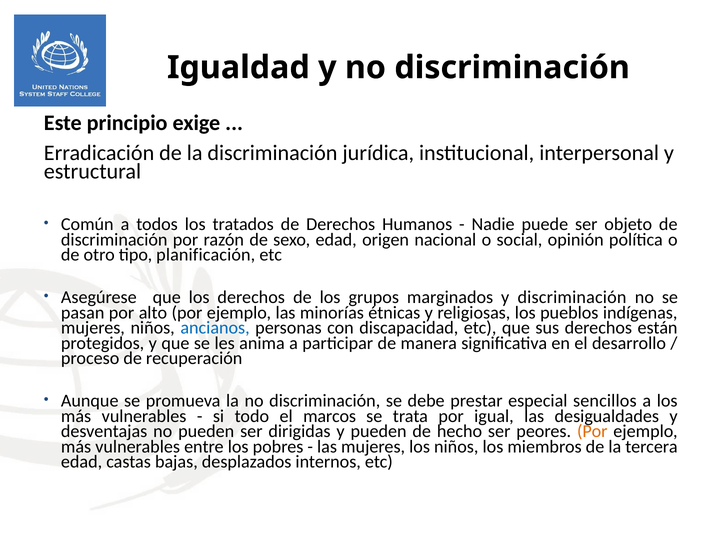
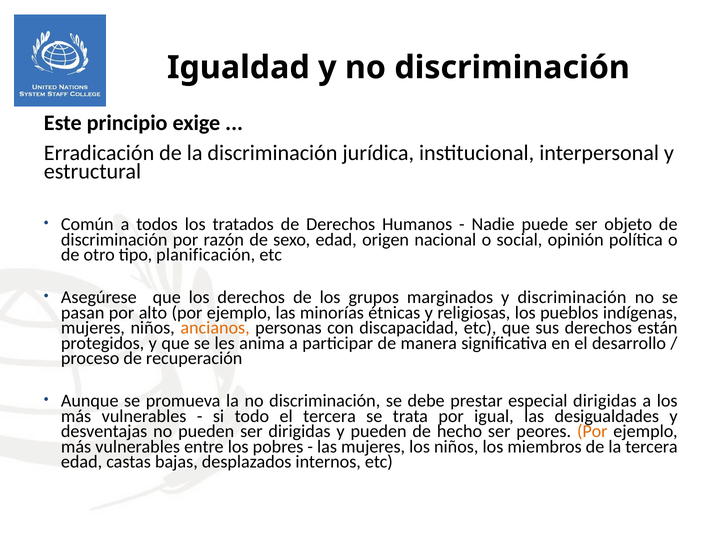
ancianos colour: blue -> orange (215, 328)
especial sencillos: sencillos -> dirigidas (605, 401)
el marcos: marcos -> tercera (330, 416)
